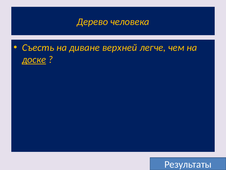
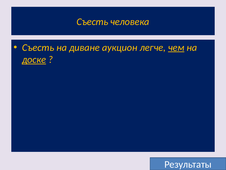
Дерево: Дерево -> Съесть (92, 22)
верхней: верхней -> аукцион (120, 47)
чем underline: none -> present (176, 47)
